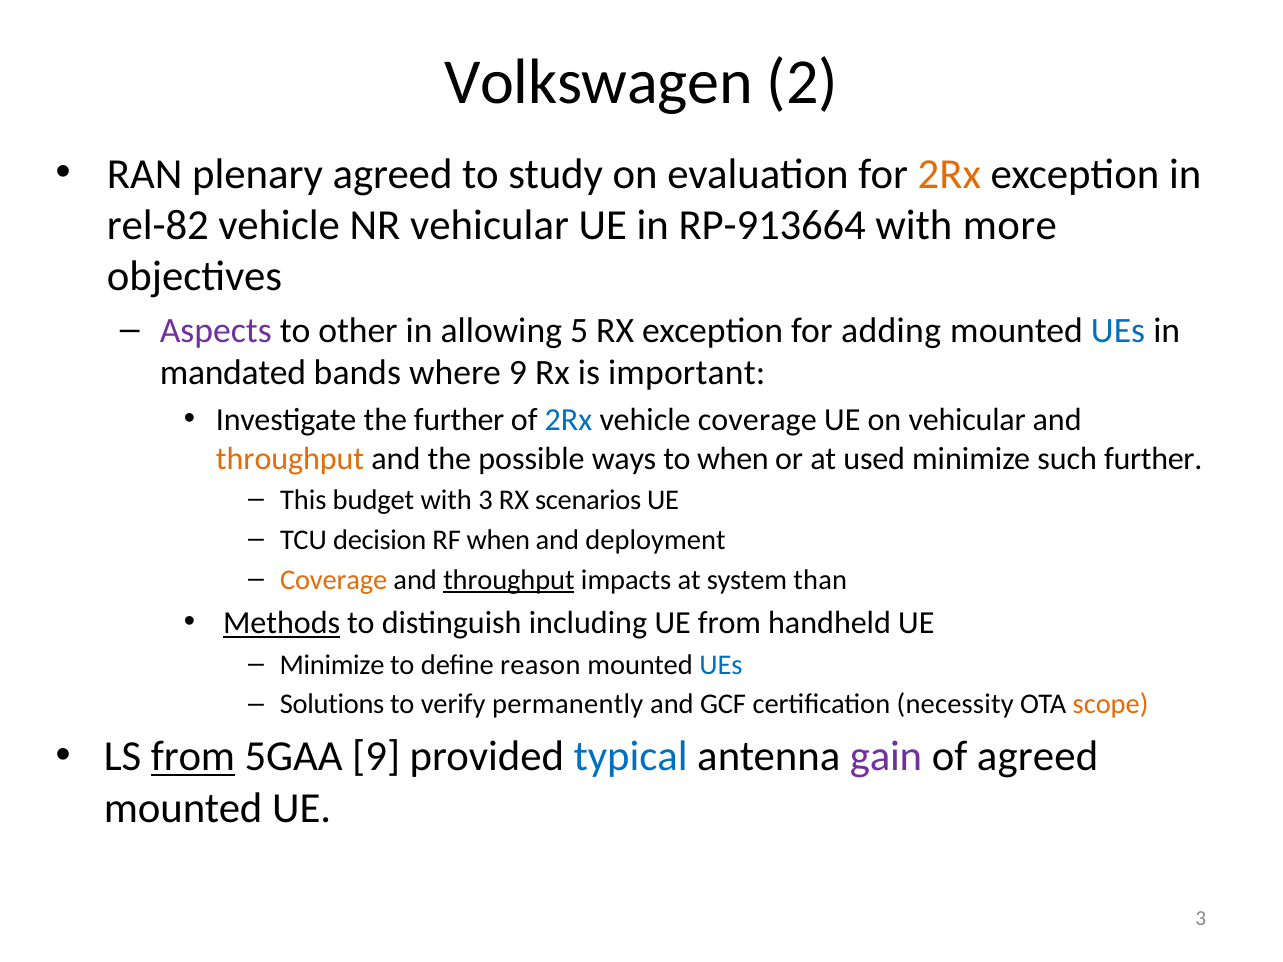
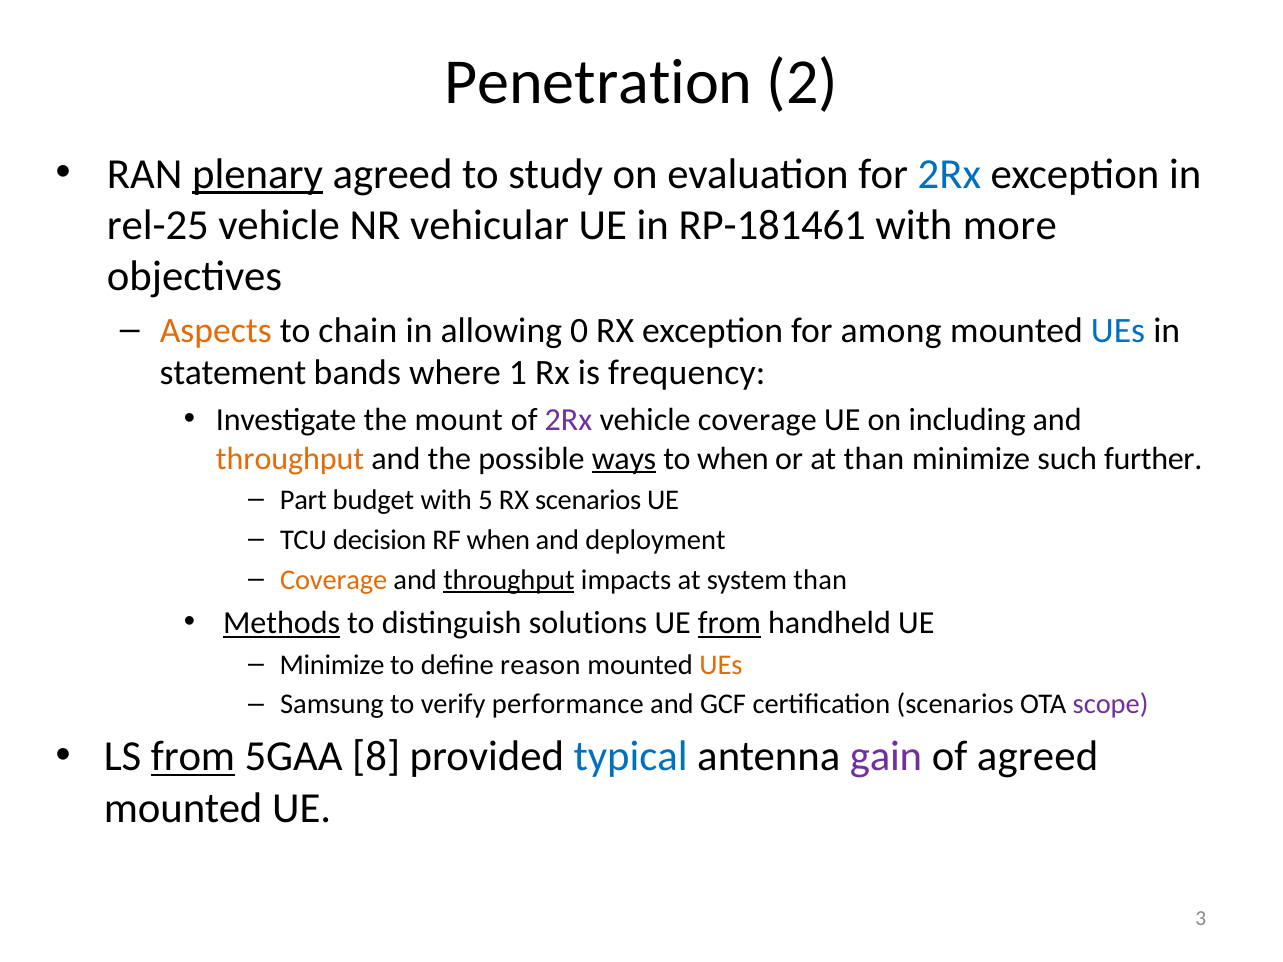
Volkswagen: Volkswagen -> Penetration (599, 83)
plenary underline: none -> present (257, 174)
2Rx colour: orange -> blue (949, 174)
rel-82: rel-82 -> rel-25 (158, 225)
RP-913664: RP-913664 -> RP-181461 (772, 225)
Aspects colour: purple -> orange (216, 330)
other: other -> chain (358, 330)
5: 5 -> 0 (579, 330)
adding: adding -> among (891, 330)
mandated: mandated -> statement (233, 373)
where 9: 9 -> 1 (518, 373)
important: important -> frequency (687, 373)
the further: further -> mount (459, 420)
2Rx colour: blue -> purple (569, 420)
on vehicular: vehicular -> including (967, 420)
ways underline: none -> present (624, 459)
at used: used -> than (874, 459)
This: This -> Part (303, 500)
with 3: 3 -> 5 (485, 500)
including: including -> solutions (588, 623)
from underline: none -> present (730, 623)
UEs colour: blue -> orange (721, 665)
Solutions: Solutions -> Samsung (332, 705)
permanently: permanently -> performance (568, 705)
certification necessity: necessity -> scenarios (955, 705)
scope colour: orange -> purple (1111, 705)
5GAA 9: 9 -> 8 (376, 757)
